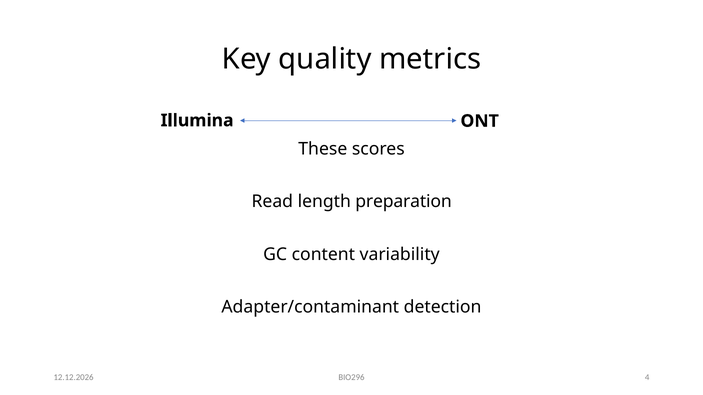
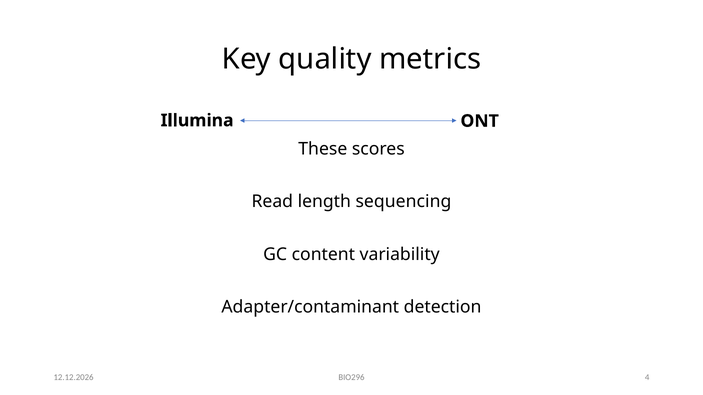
preparation: preparation -> sequencing (403, 202)
